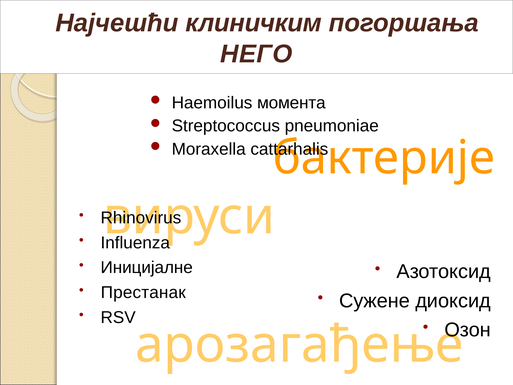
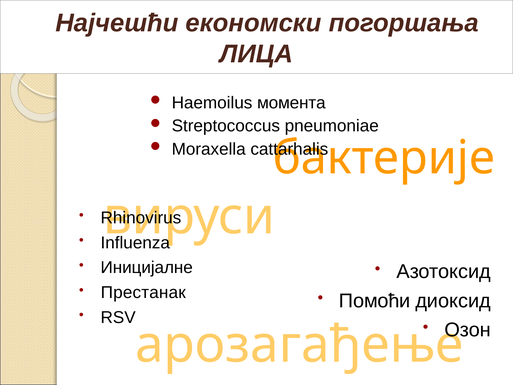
клиничким: клиничким -> економски (254, 23)
НЕГО: НЕГО -> ЛИЦА (256, 54)
Сужене: Сужене -> Помоћи (375, 301)
